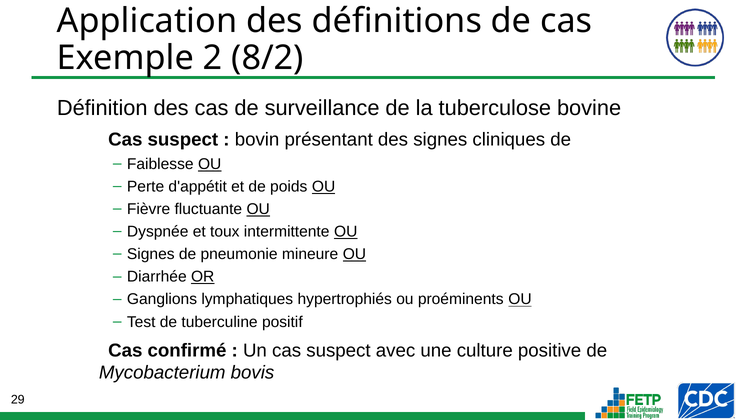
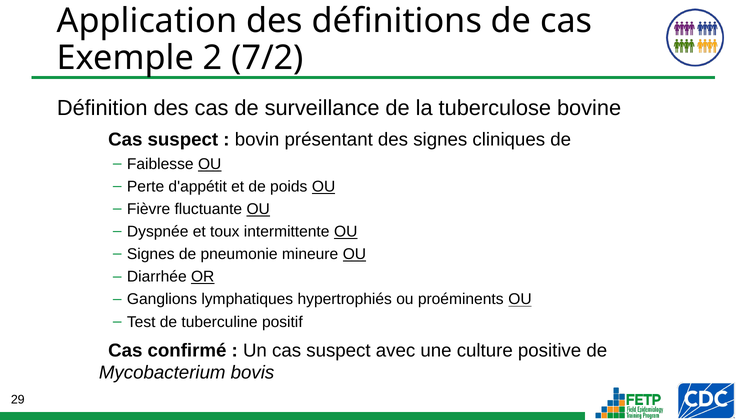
8/2: 8/2 -> 7/2 (267, 58)
